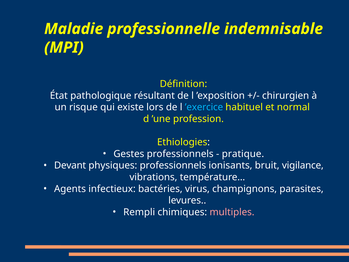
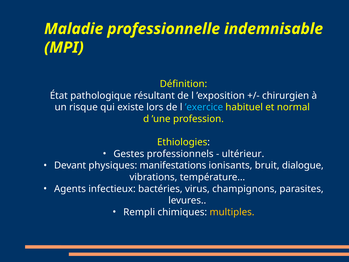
pratique: pratique -> ultérieur (243, 154)
physiques professionnels: professionnels -> manifestations (173, 165)
vigilance: vigilance -> dialogue (303, 165)
multiples colour: pink -> yellow (232, 212)
